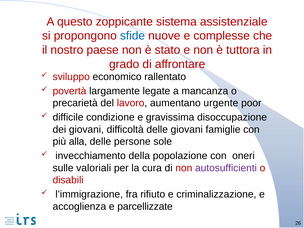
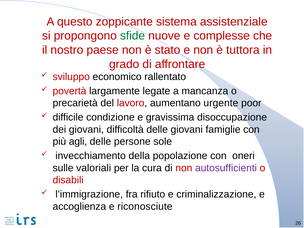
sfide colour: blue -> green (132, 36)
alla: alla -> agli (78, 142)
parcellizzate: parcellizzate -> riconosciute (145, 206)
